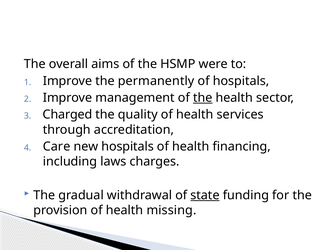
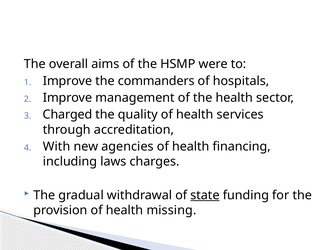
permanently: permanently -> commanders (156, 81)
the underline: present -> none (203, 98)
Care: Care -> With (57, 147)
new hospitals: hospitals -> agencies (127, 147)
